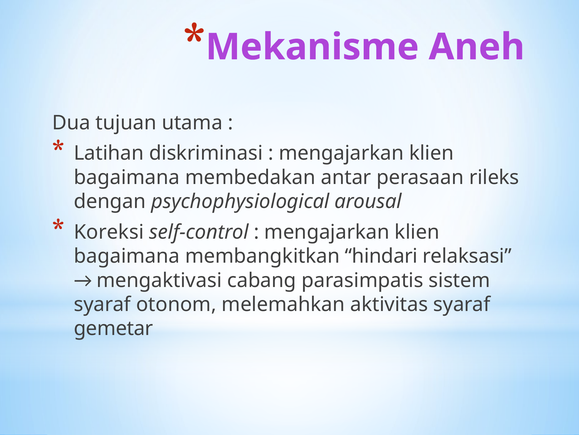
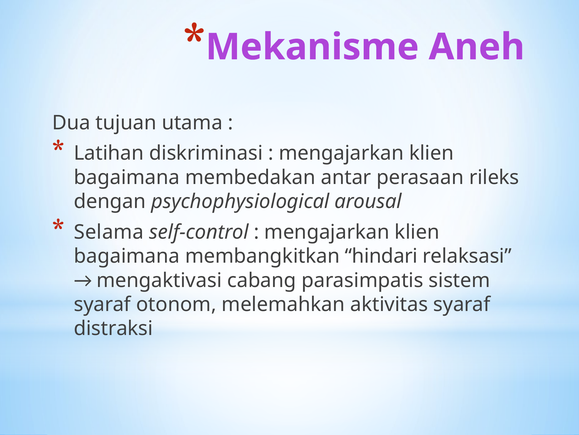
Koreksi: Koreksi -> Selama (109, 232)
gemetar: gemetar -> distraksi (113, 328)
